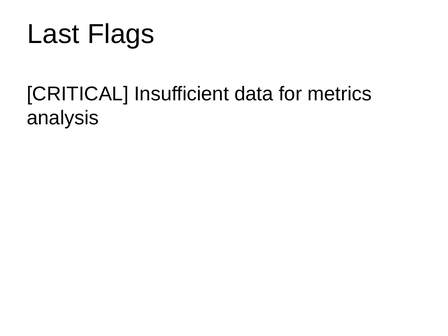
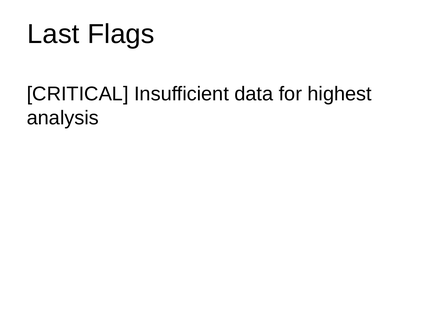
metrics: metrics -> highest (340, 94)
